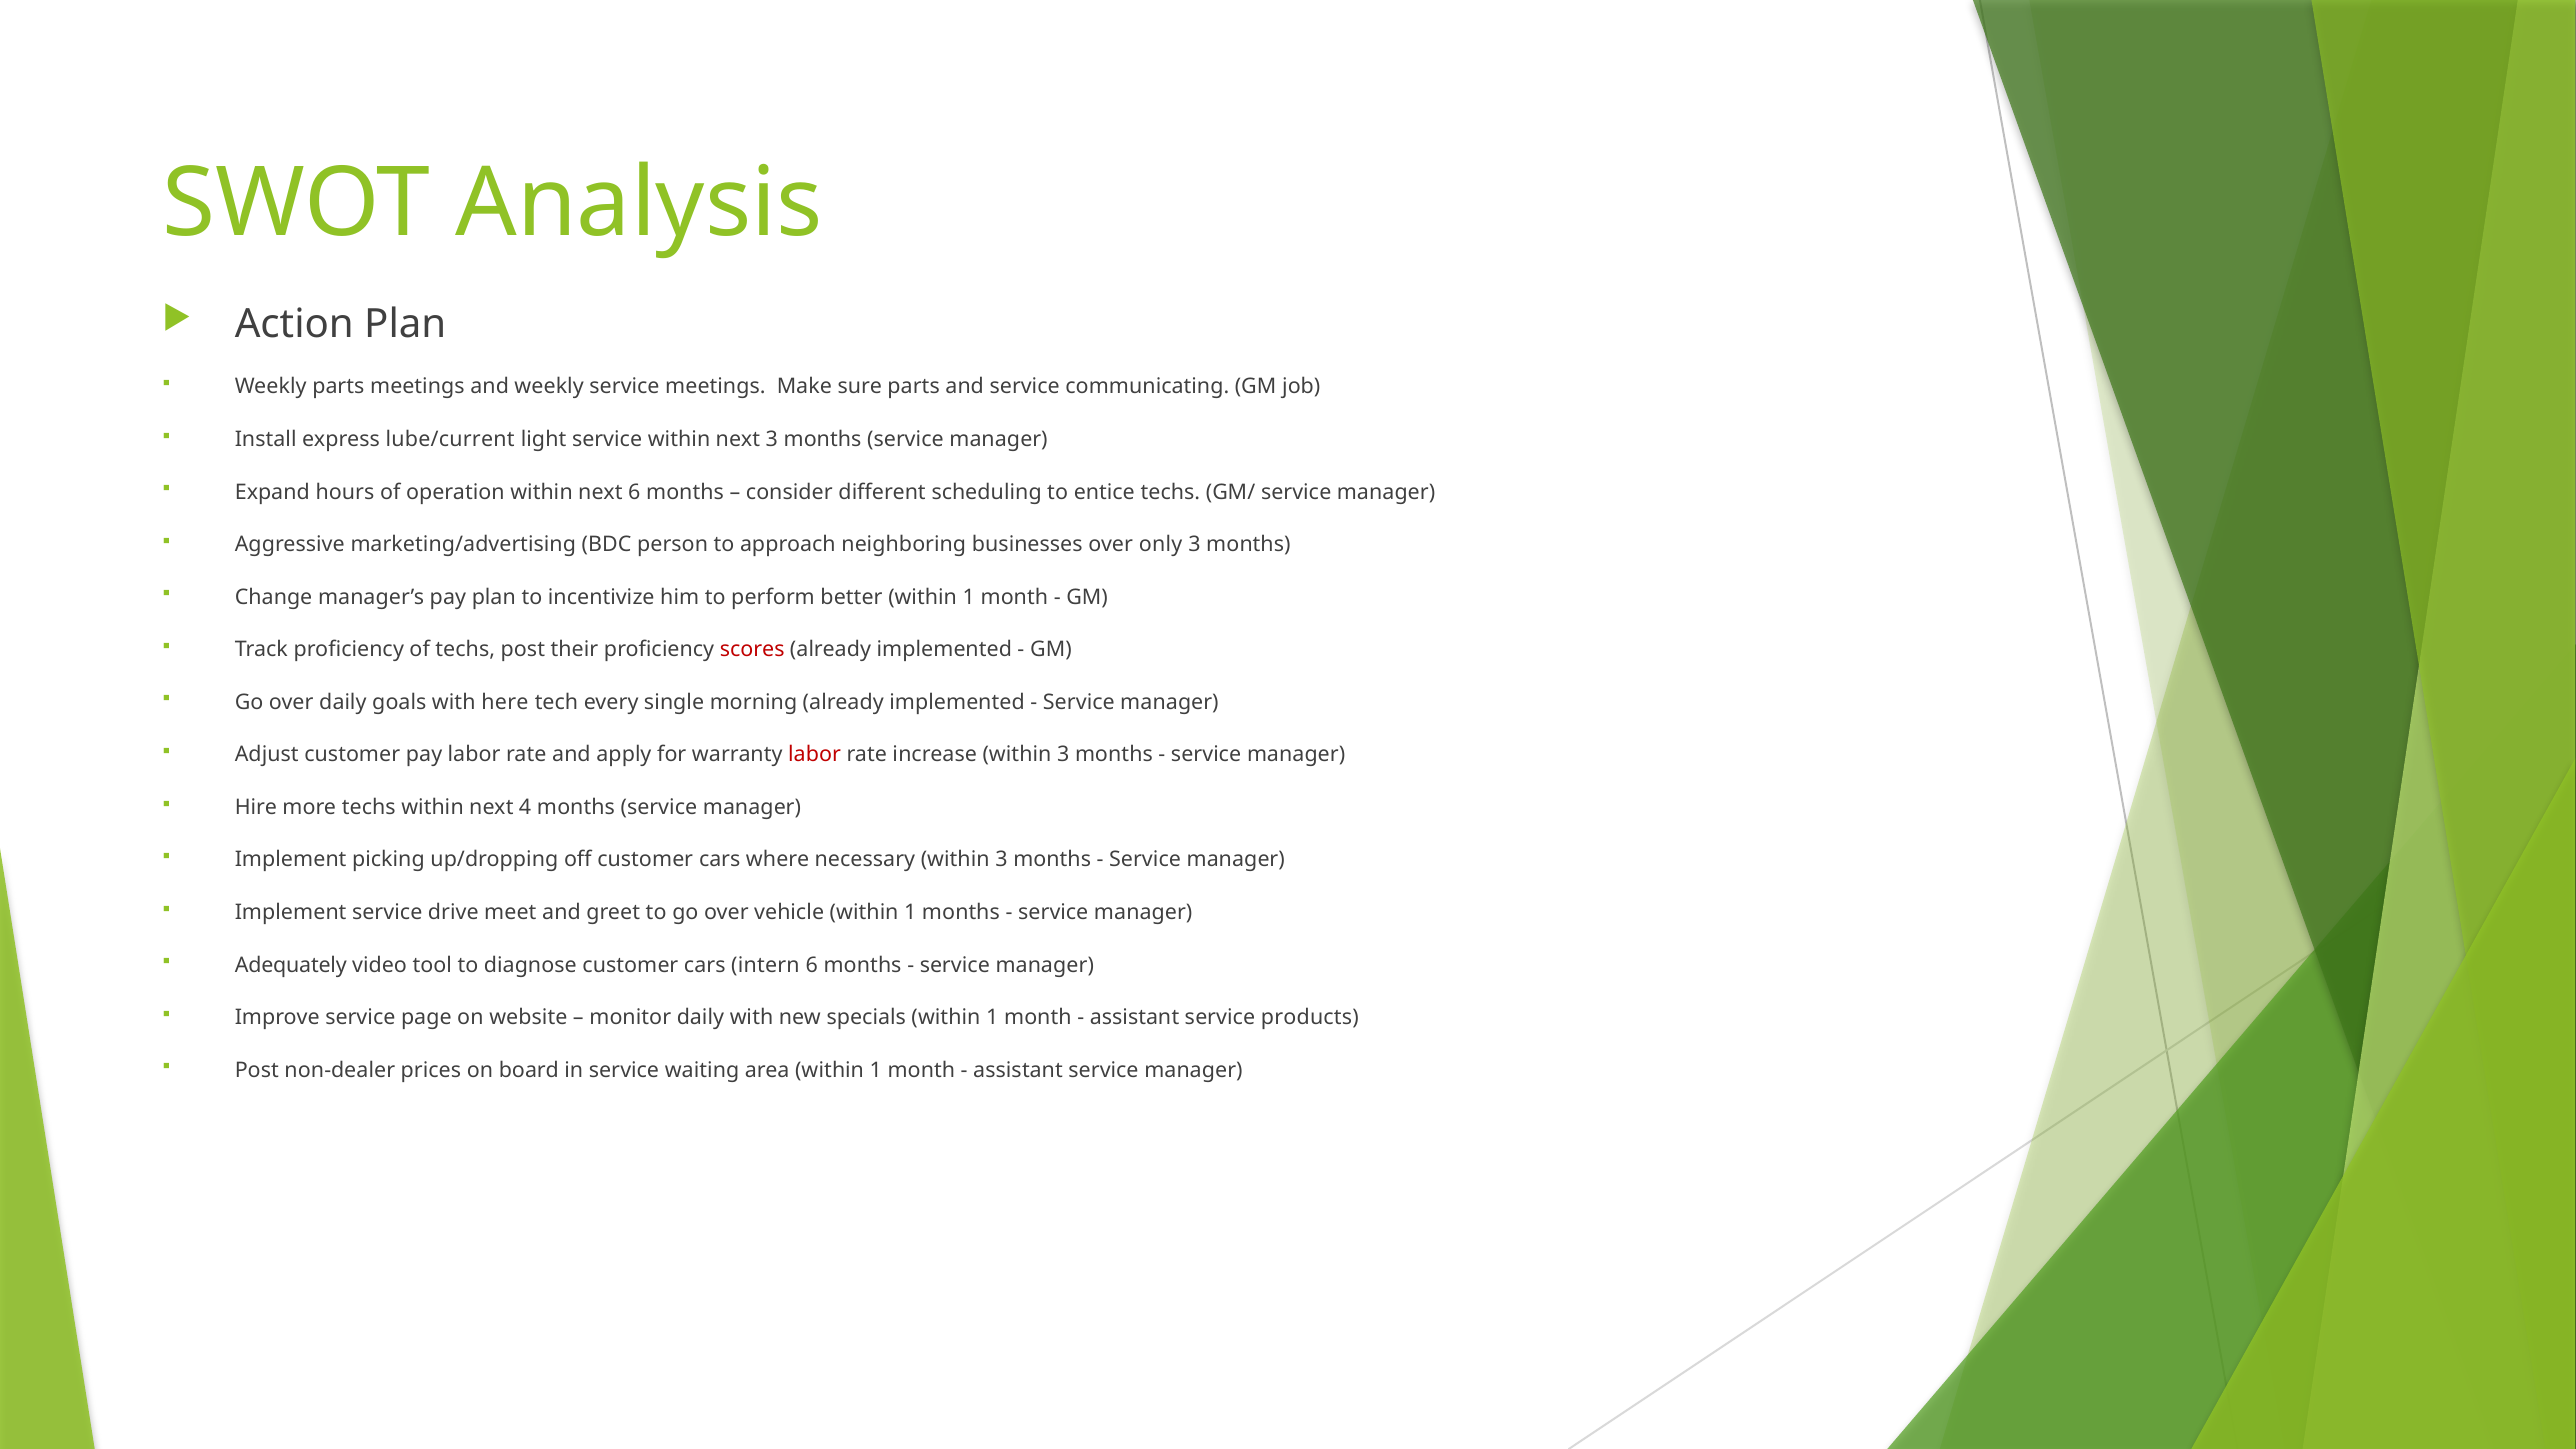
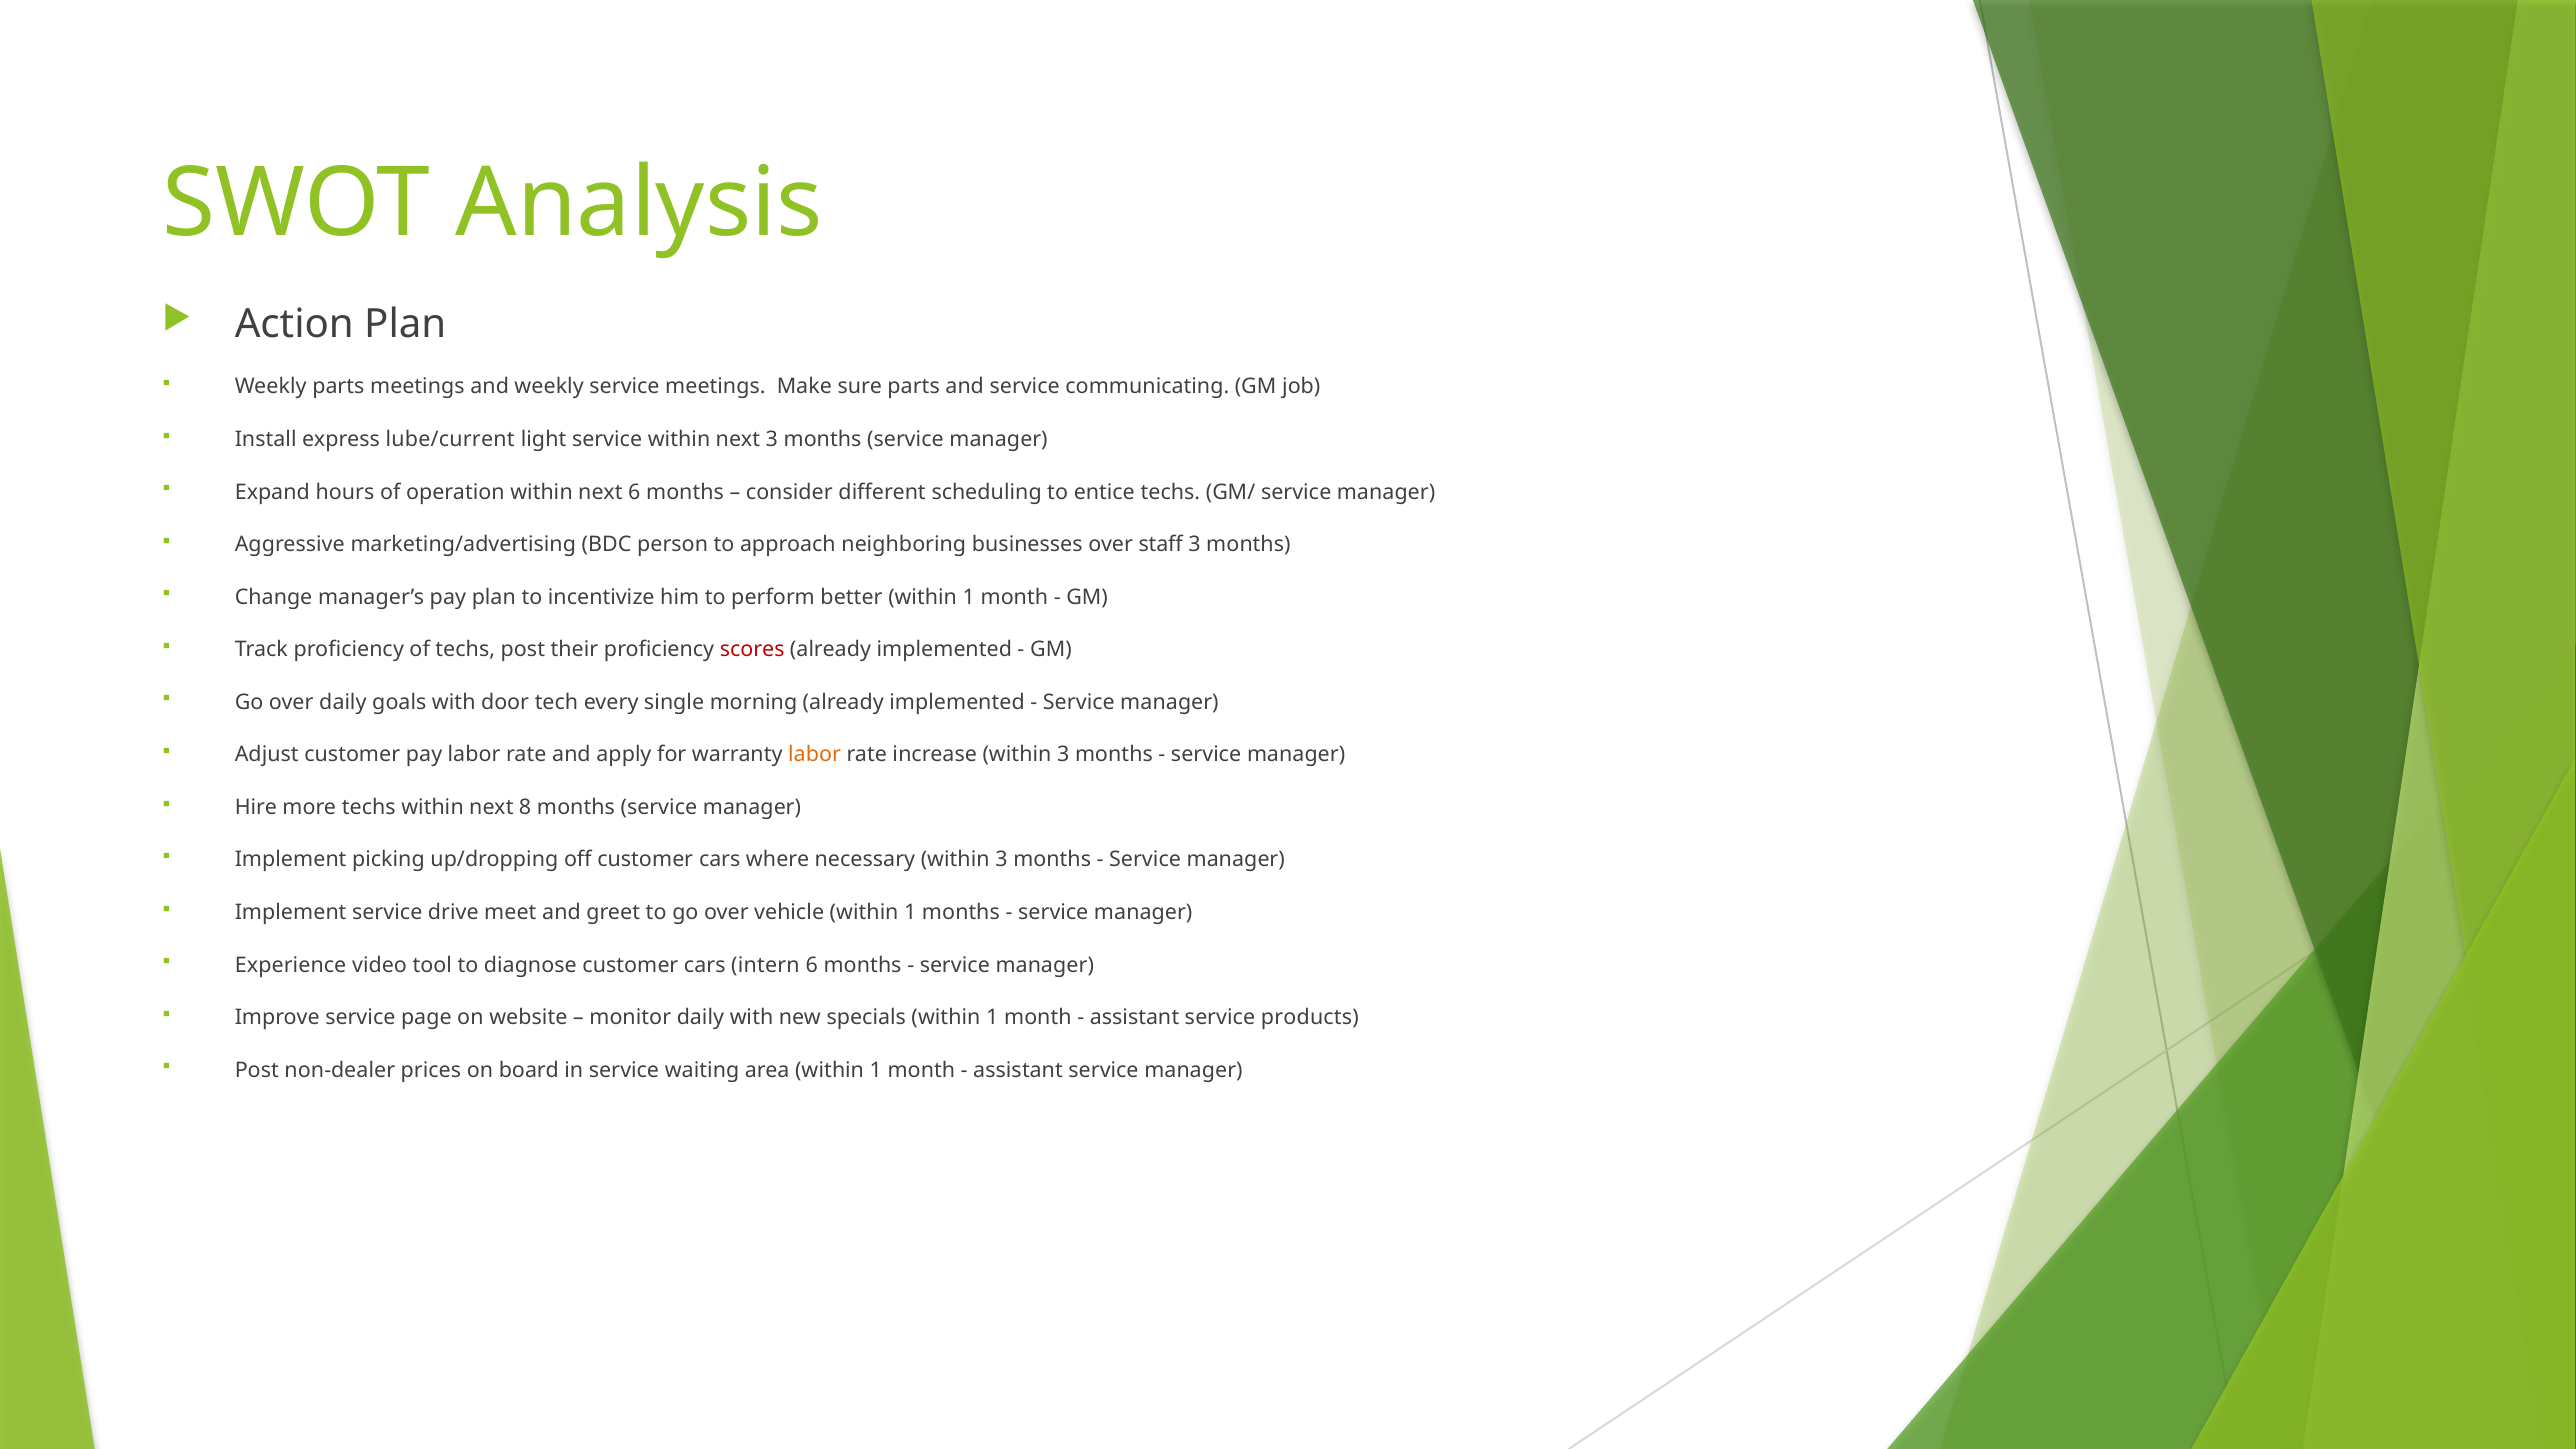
only: only -> staff (1161, 545)
here: here -> door (505, 702)
labor colour: red -> orange (815, 755)
4: 4 -> 8 (525, 807)
Adequately: Adequately -> Experience (291, 965)
